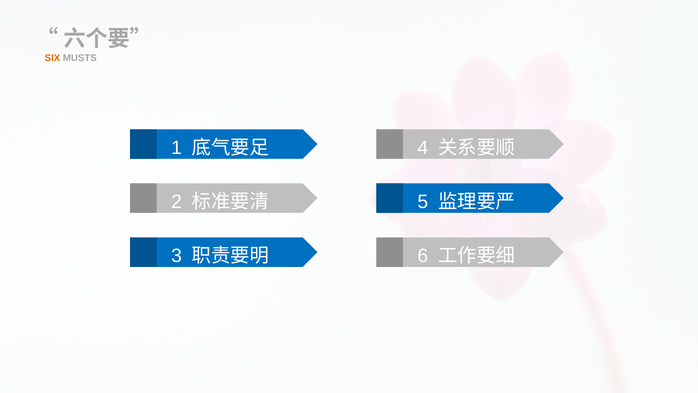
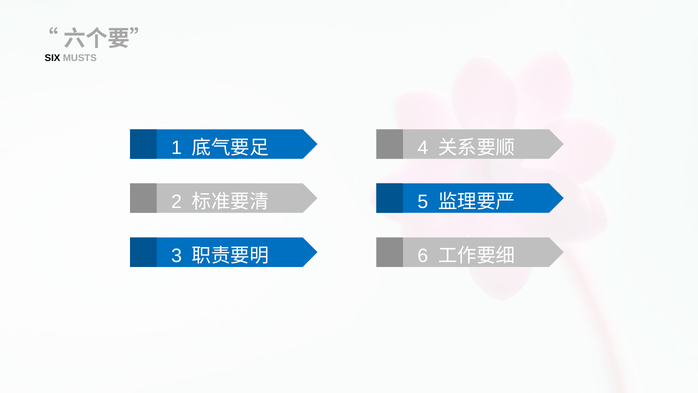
SIX colour: orange -> black (52, 58)
